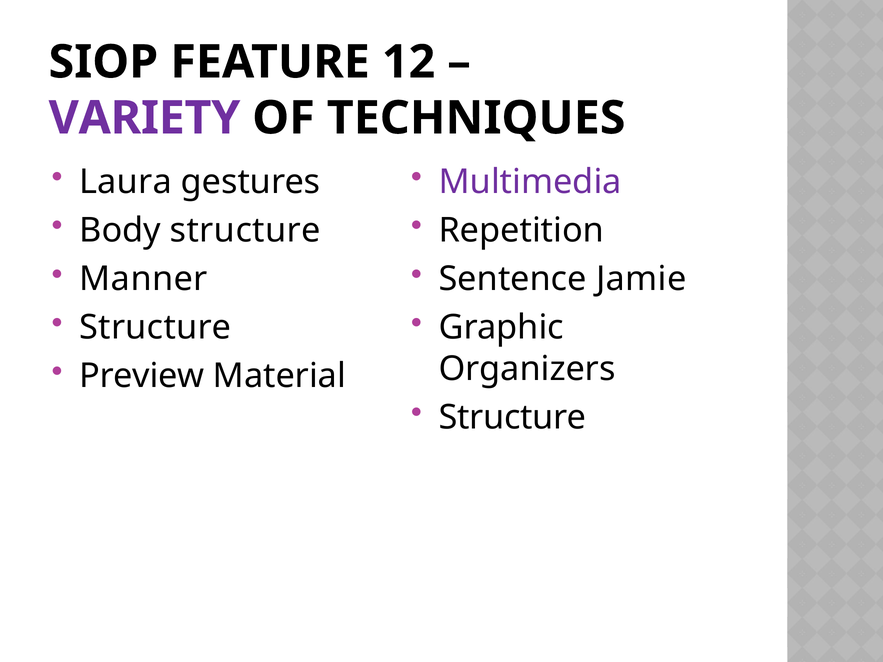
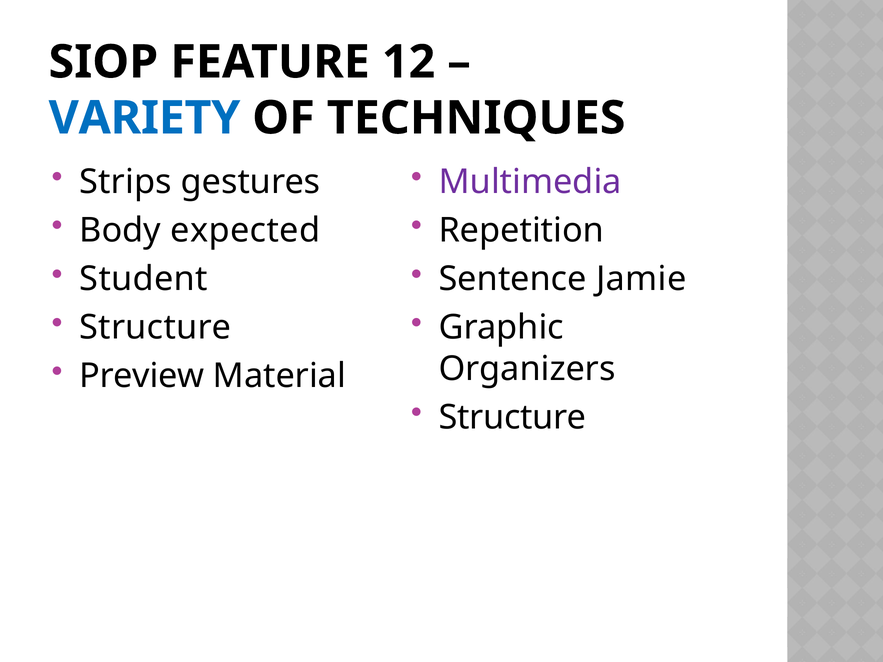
VARIETY colour: purple -> blue (144, 118)
Laura: Laura -> Strips (126, 182)
Body structure: structure -> expected (245, 230)
Manner: Manner -> Student (144, 279)
